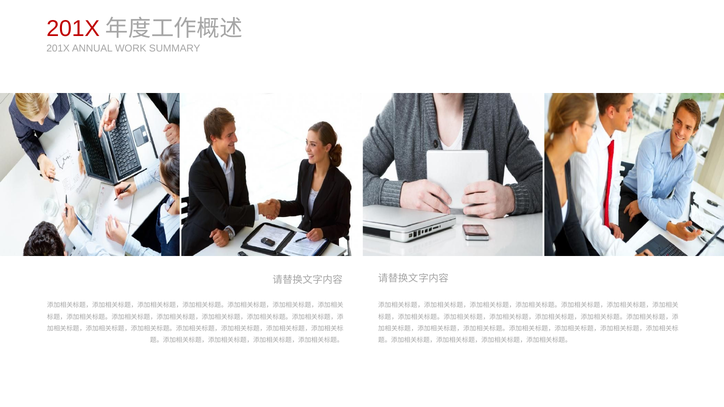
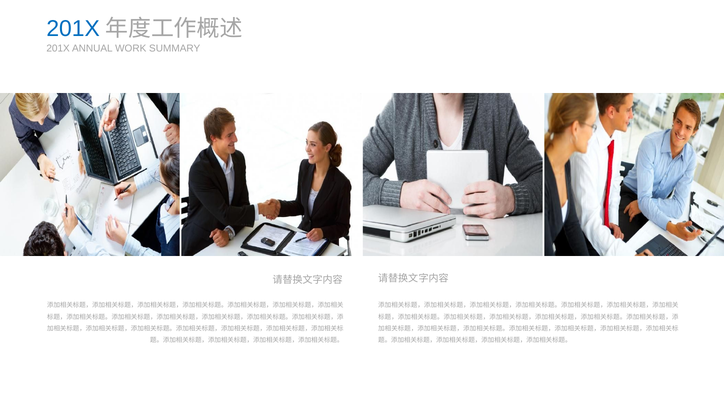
201X colour: red -> blue (73, 29)
